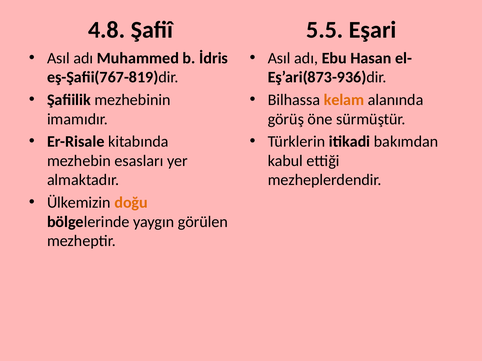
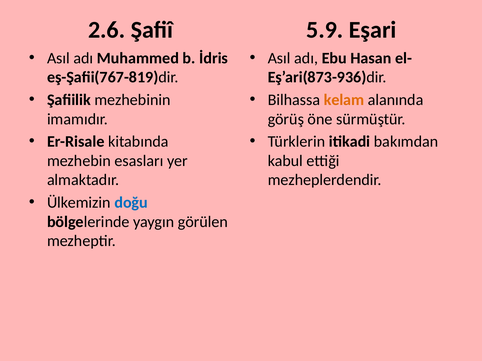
4.8: 4.8 -> 2.6 (107, 30)
5.5: 5.5 -> 5.9 (325, 30)
doğu colour: orange -> blue (131, 203)
